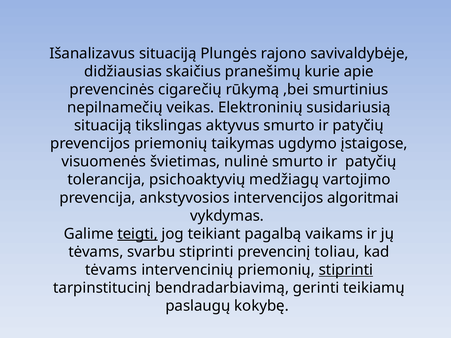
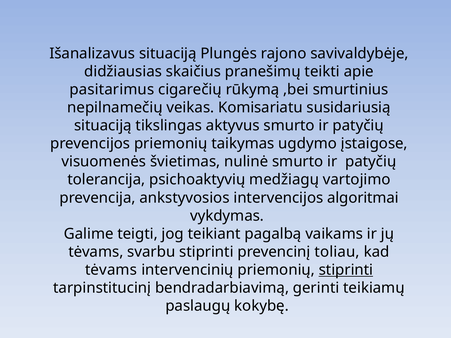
kurie: kurie -> teikti (322, 72)
prevencinės: prevencinės -> pasitarimus (112, 90)
Elektroninių: Elektroninių -> Komisariatu (260, 108)
teigti underline: present -> none (138, 234)
